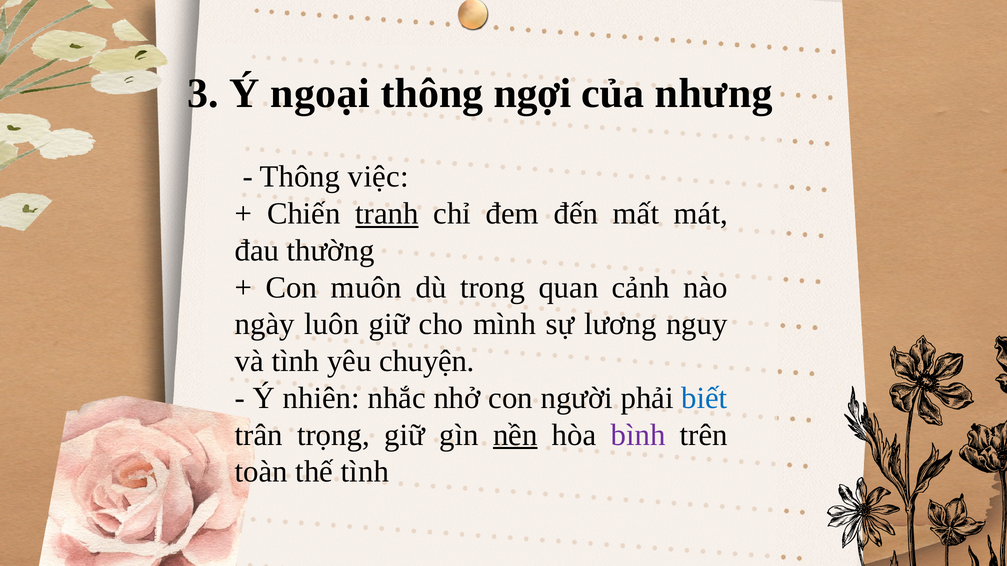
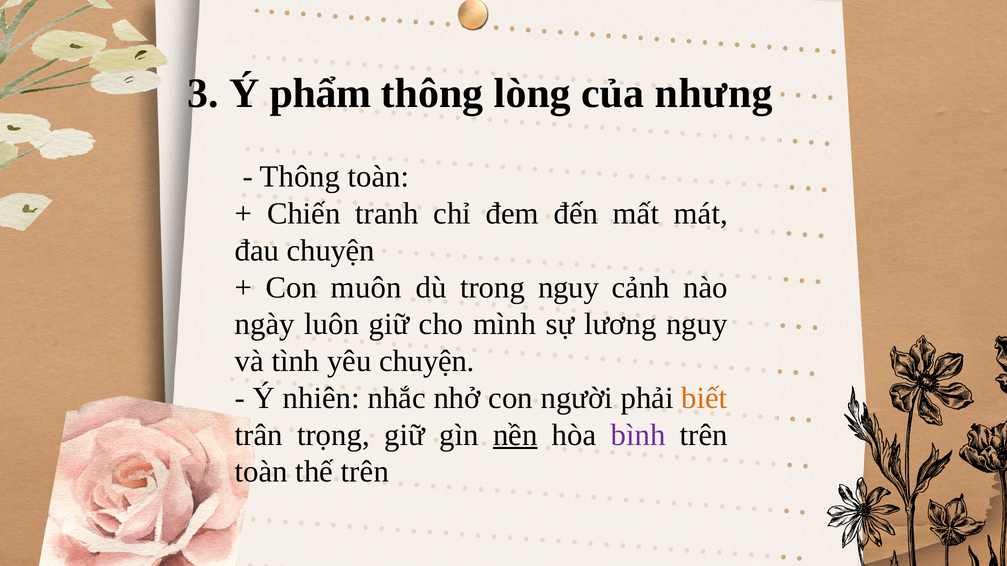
ngoại: ngoại -> phẩm (320, 93)
ngợi: ngợi -> lòng (532, 93)
Thông việc: việc -> toàn (379, 177)
tranh underline: present -> none (387, 214)
đau thường: thường -> chuyện (331, 251)
trong quan: quan -> nguy (569, 288)
biết colour: blue -> orange (704, 398)
thế tình: tình -> trên (365, 472)
